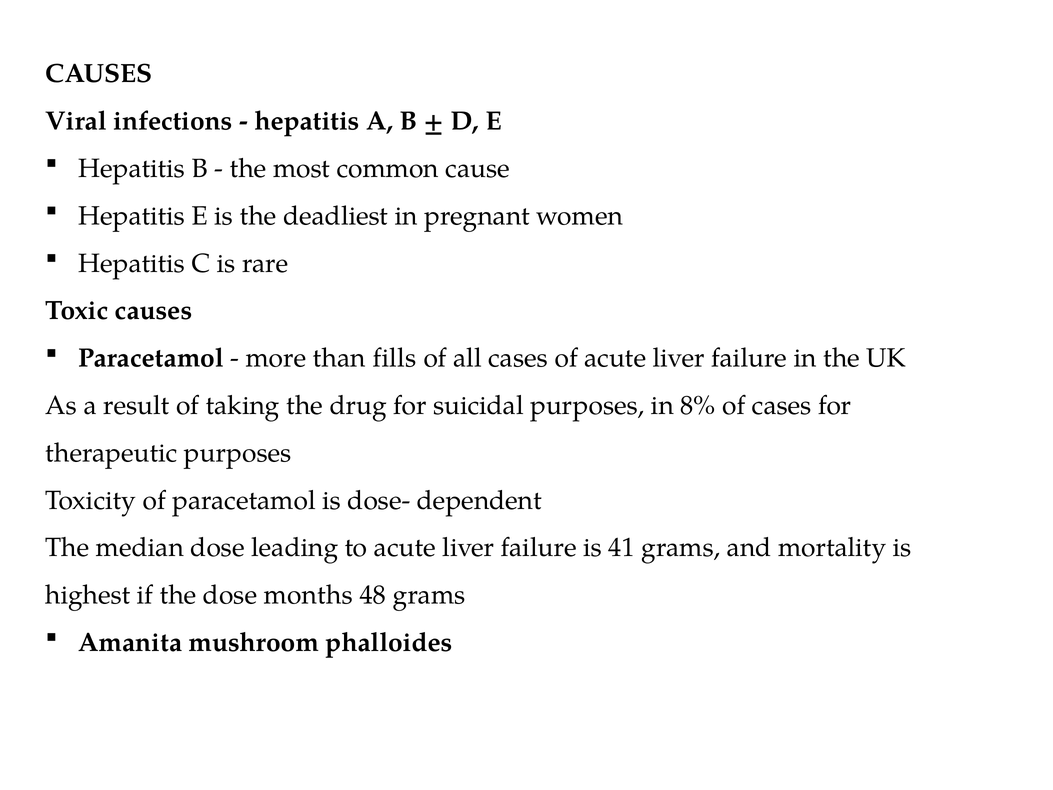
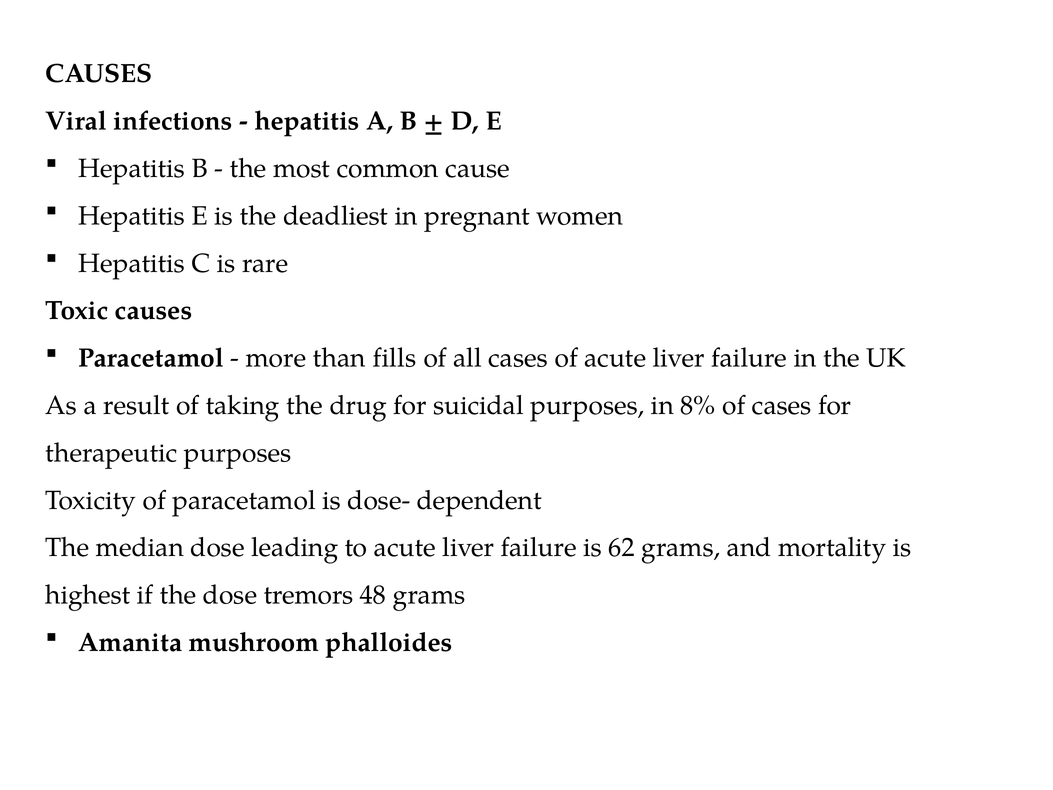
41: 41 -> 62 (622, 548)
months: months -> tremors (309, 595)
